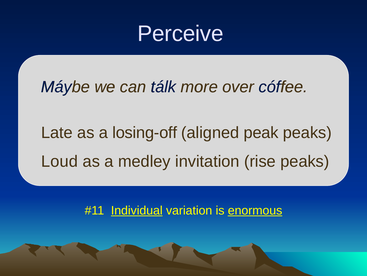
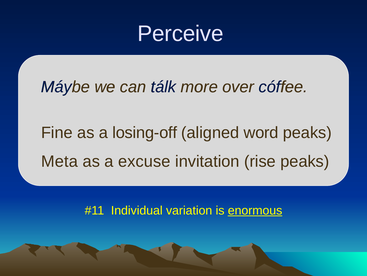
Late: Late -> Fine (57, 132)
peak: peak -> word (261, 132)
Loud: Loud -> Meta (60, 161)
medley: medley -> excuse (144, 161)
Individual underline: present -> none (137, 210)
